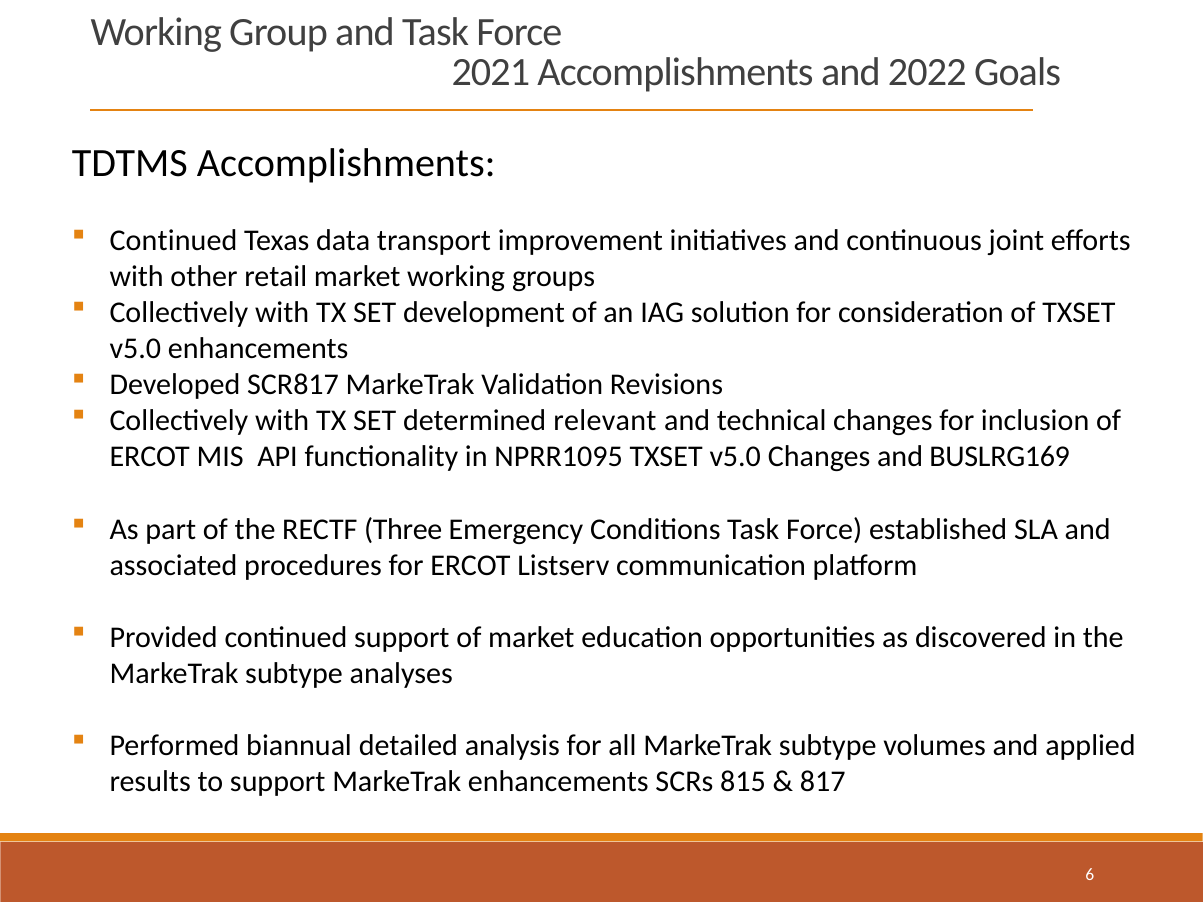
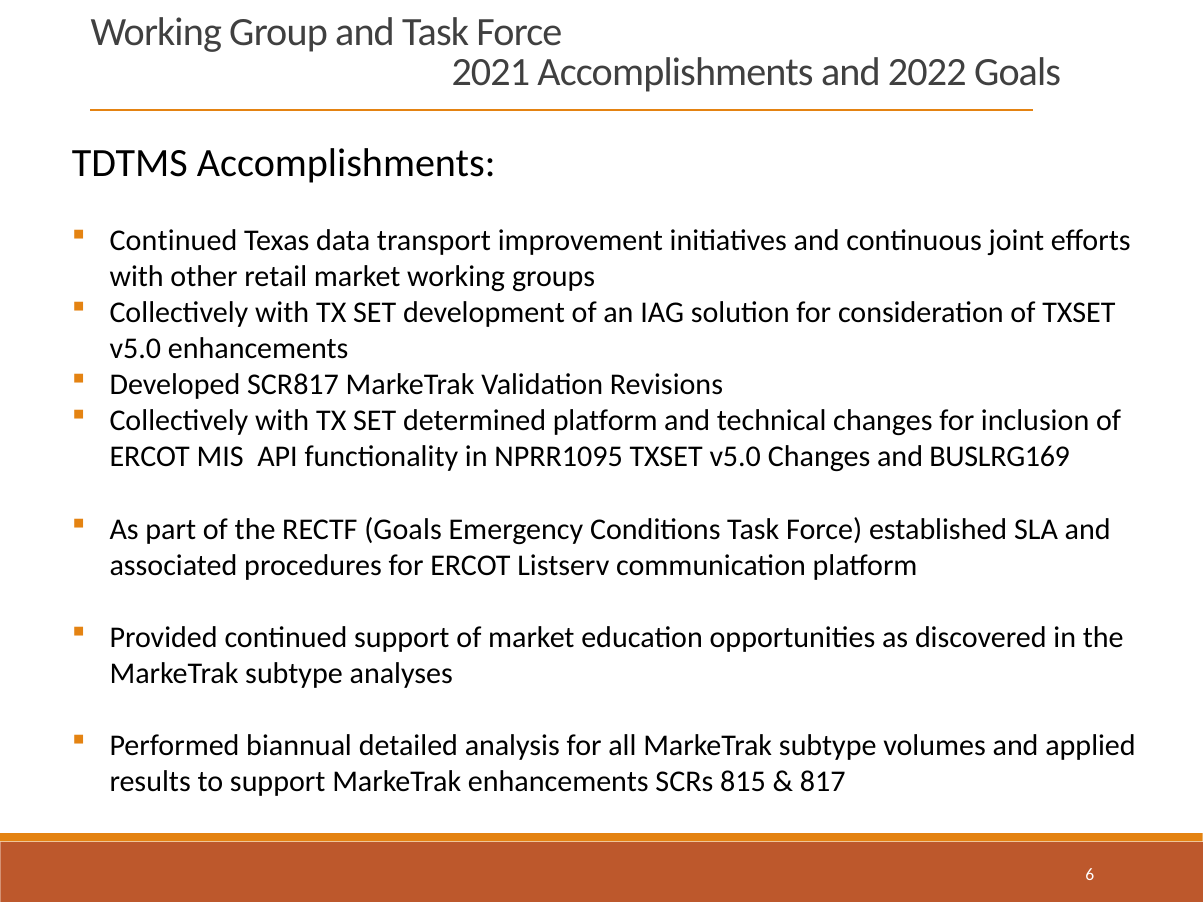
determined relevant: relevant -> platform (605, 421)
RECTF Three: Three -> Goals (403, 529)
